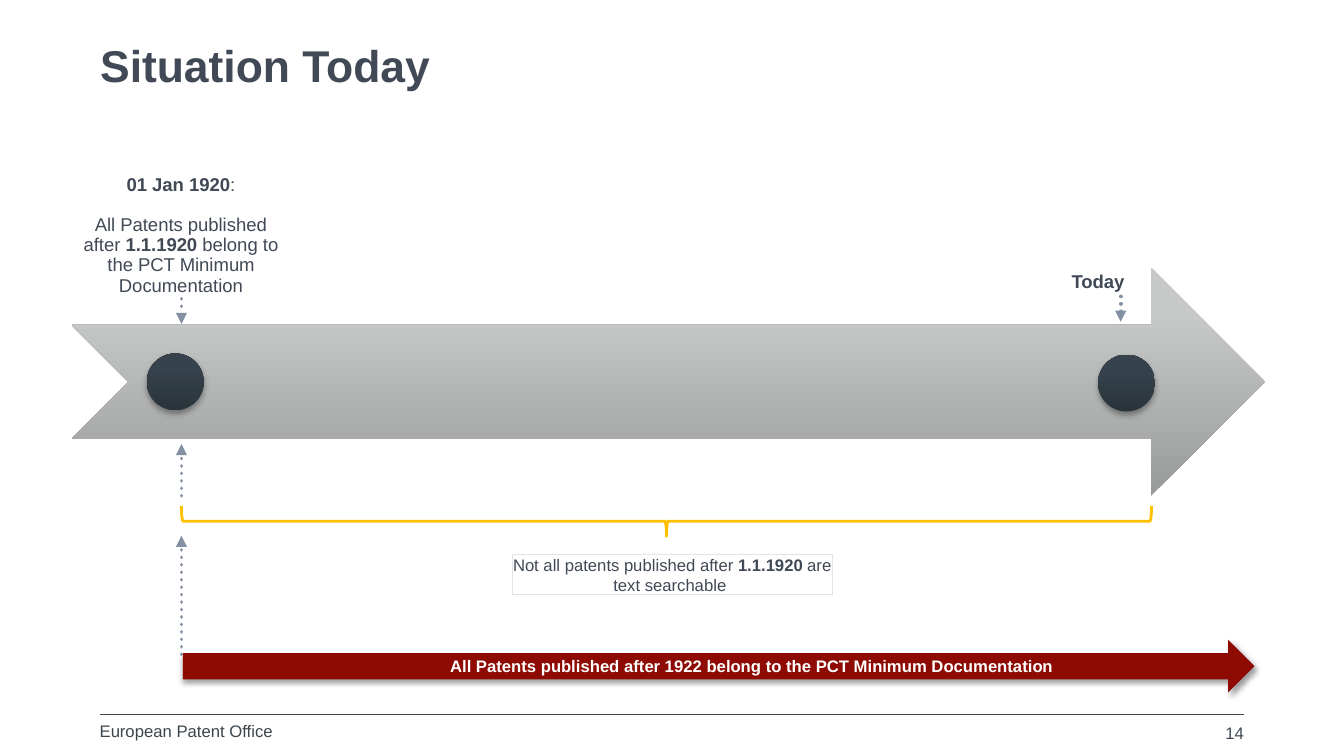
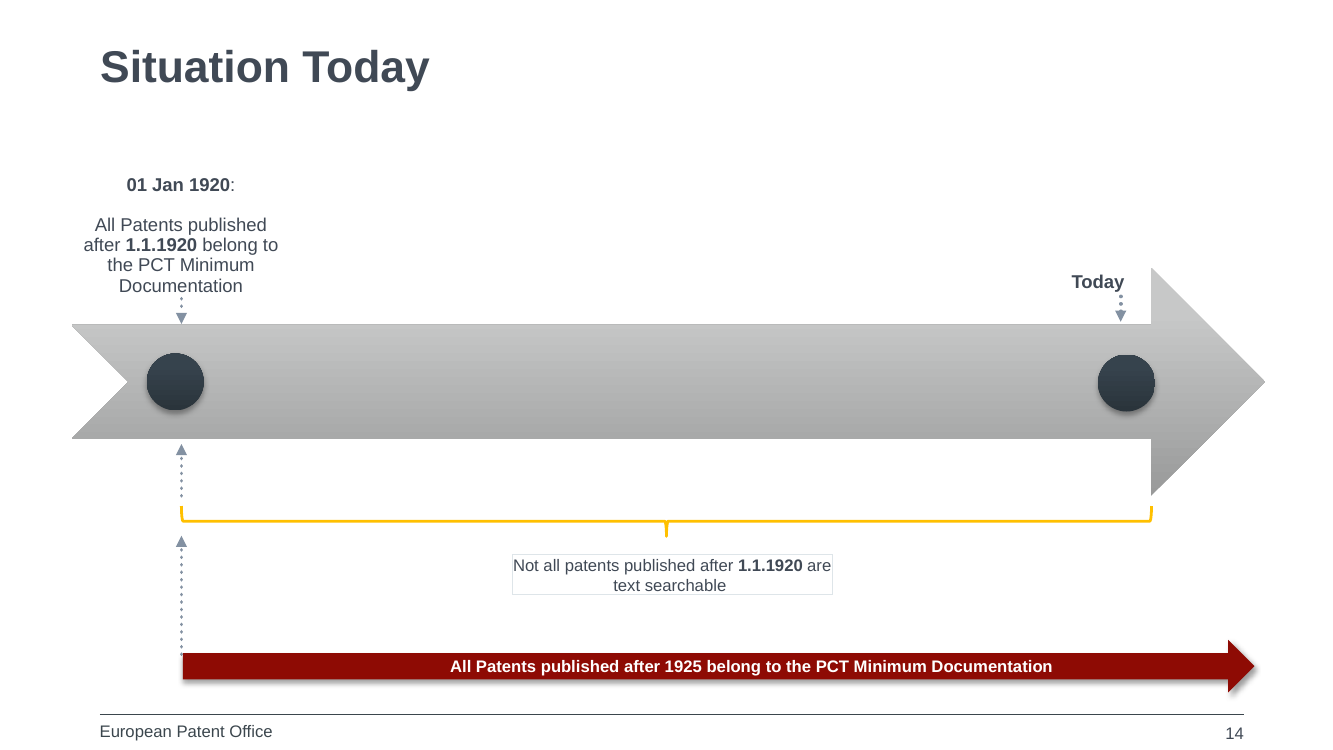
1922: 1922 -> 1925 (683, 667)
